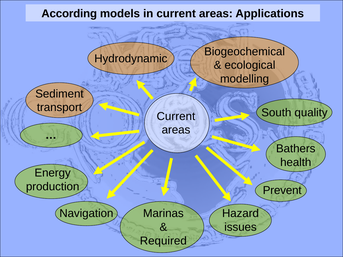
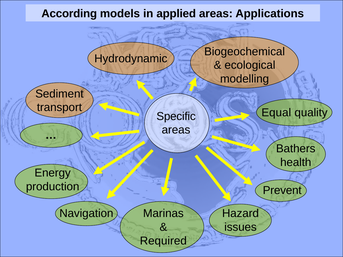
in current: current -> applied (176, 14)
South: South -> Equal (276, 113)
Current: Current -> Specific (176, 116)
